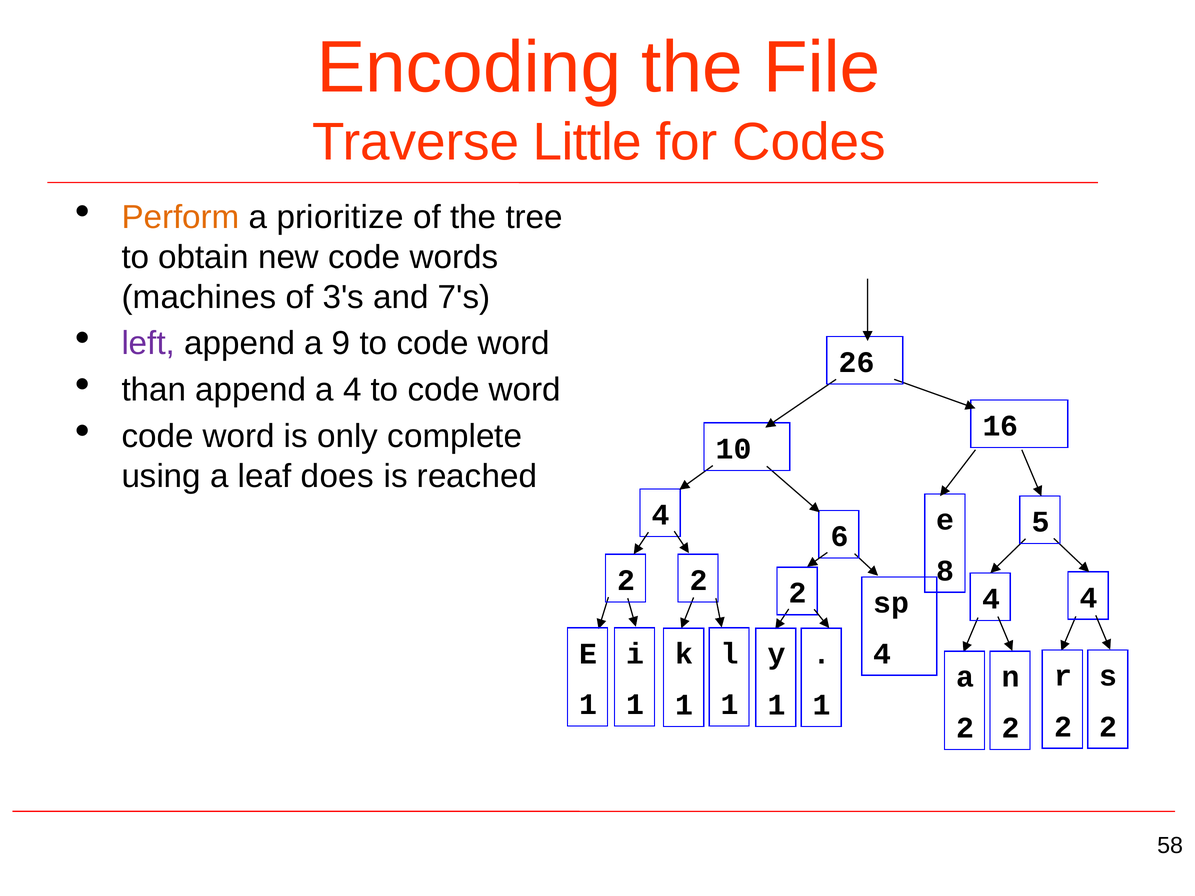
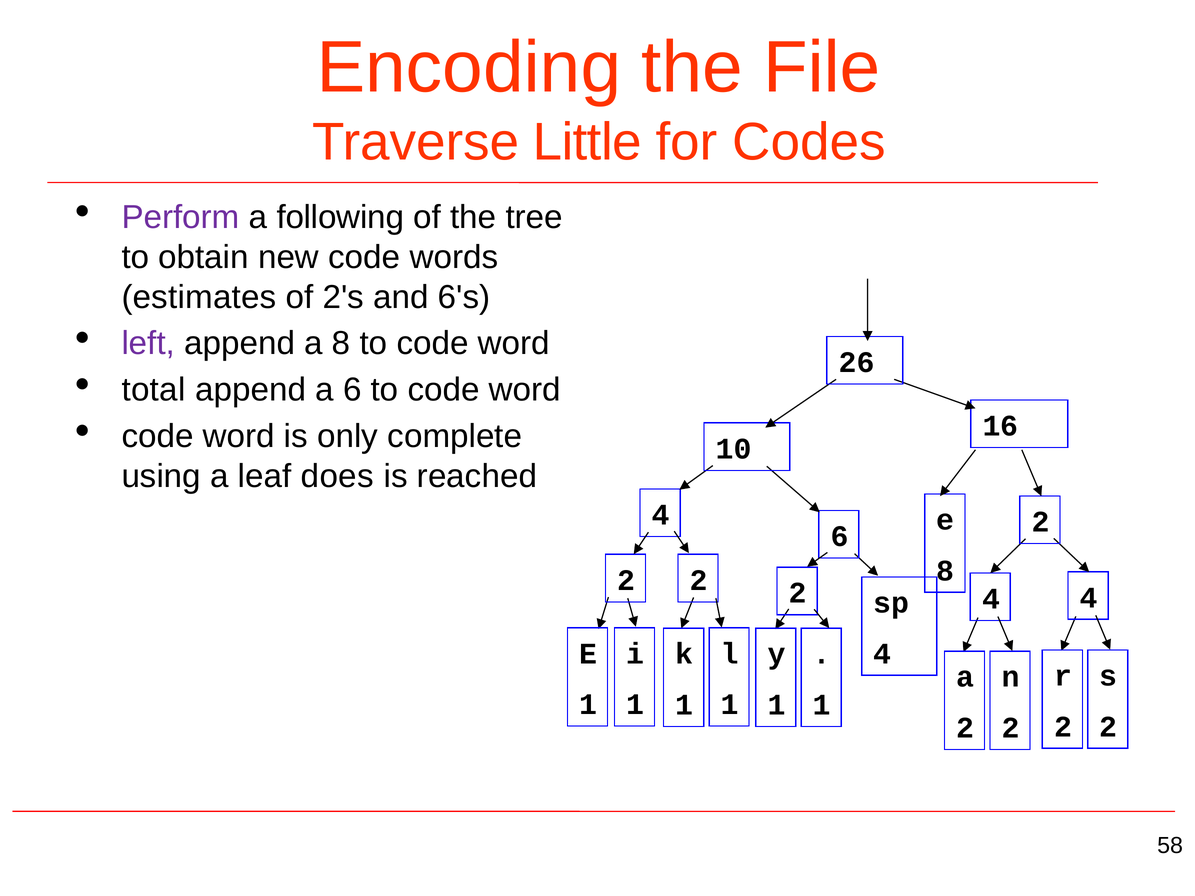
Perform colour: orange -> purple (181, 217)
prioritize: prioritize -> following (340, 217)
machines: machines -> estimates (199, 297)
3's: 3's -> 2's (343, 297)
7's: 7's -> 6's (464, 297)
a 9: 9 -> 8 (341, 344)
than: than -> total (154, 390)
a 4: 4 -> 6 (352, 390)
6 5: 5 -> 2 (1041, 522)
